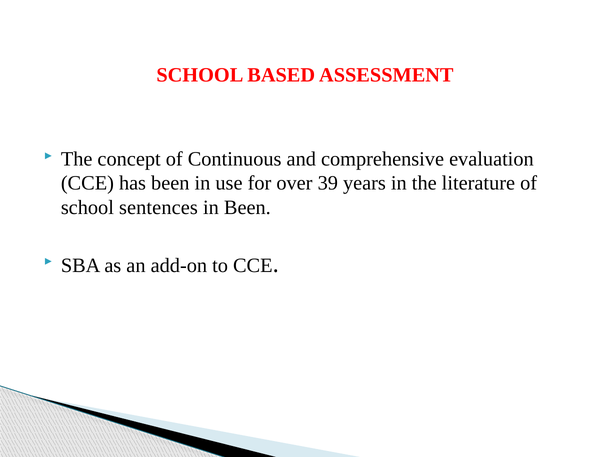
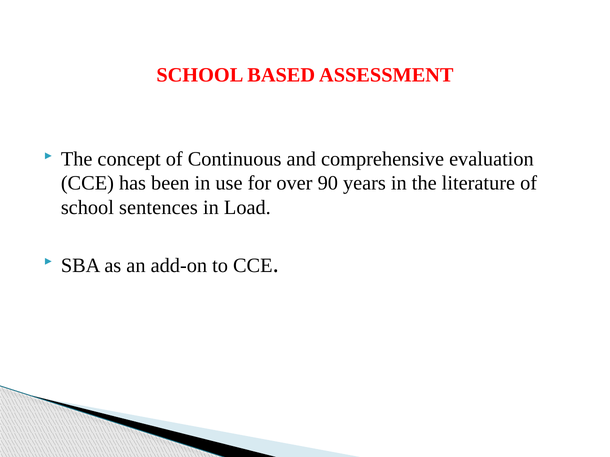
39: 39 -> 90 (328, 183)
in Been: Been -> Load (247, 208)
